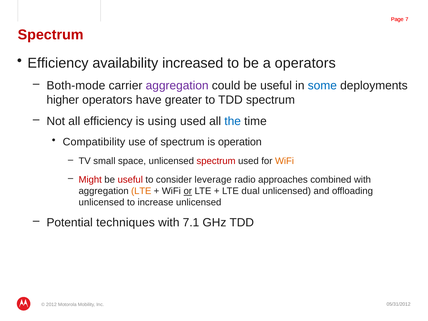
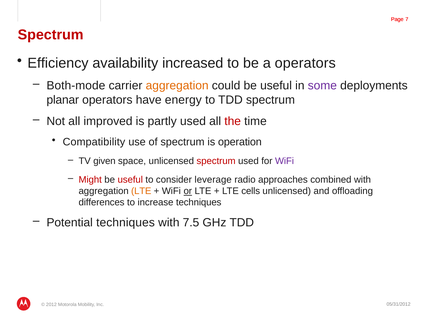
aggregation colour: purple -> orange (177, 86)
some colour: blue -> purple (322, 86)
higher: higher -> planar (63, 100)
greater: greater -> energy (183, 100)
all efficiency: efficiency -> improved (108, 121)
using: using -> partly (162, 121)
the colour: blue -> red (233, 121)
small: small -> given (104, 161)
WiFi colour: orange -> purple (284, 161)
dual: dual -> cells (251, 191)
unlicensed: unlicensed -> differences (102, 202)
increase unlicensed: unlicensed -> techniques (199, 202)
7.1: 7.1 -> 7.5 (191, 223)
